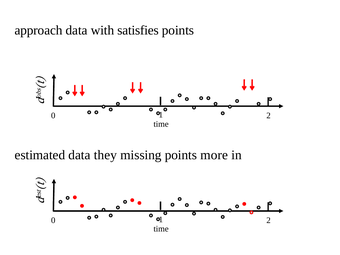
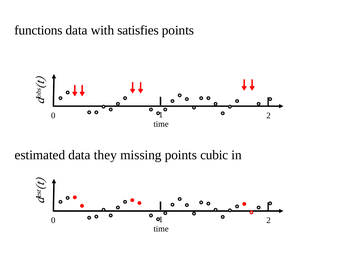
approach: approach -> functions (39, 30)
more: more -> cubic (214, 155)
